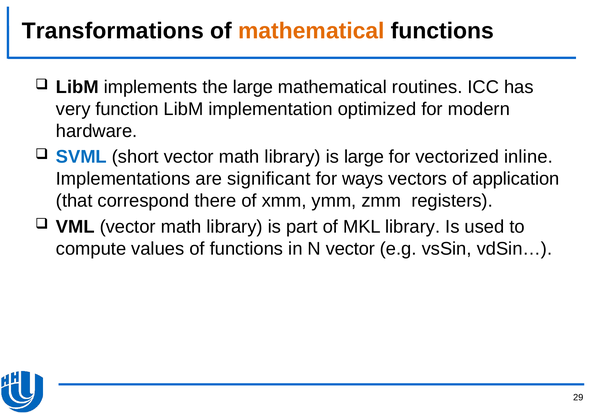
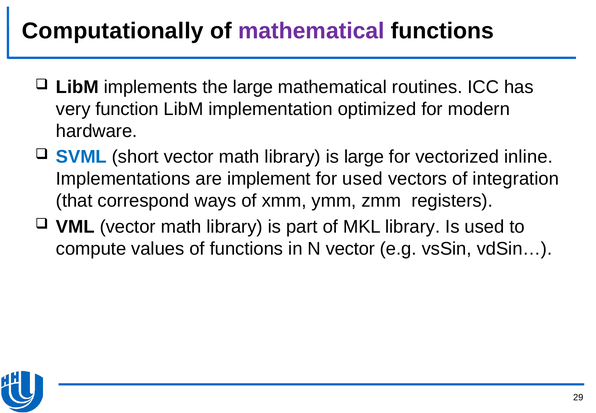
Transformations: Transformations -> Computationally (113, 31)
mathematical colour: orange -> purple (311, 31)
significant: significant -> implement (269, 179)
for ways: ways -> used (362, 179)
application: application -> integration (516, 179)
there: there -> ways (215, 201)
